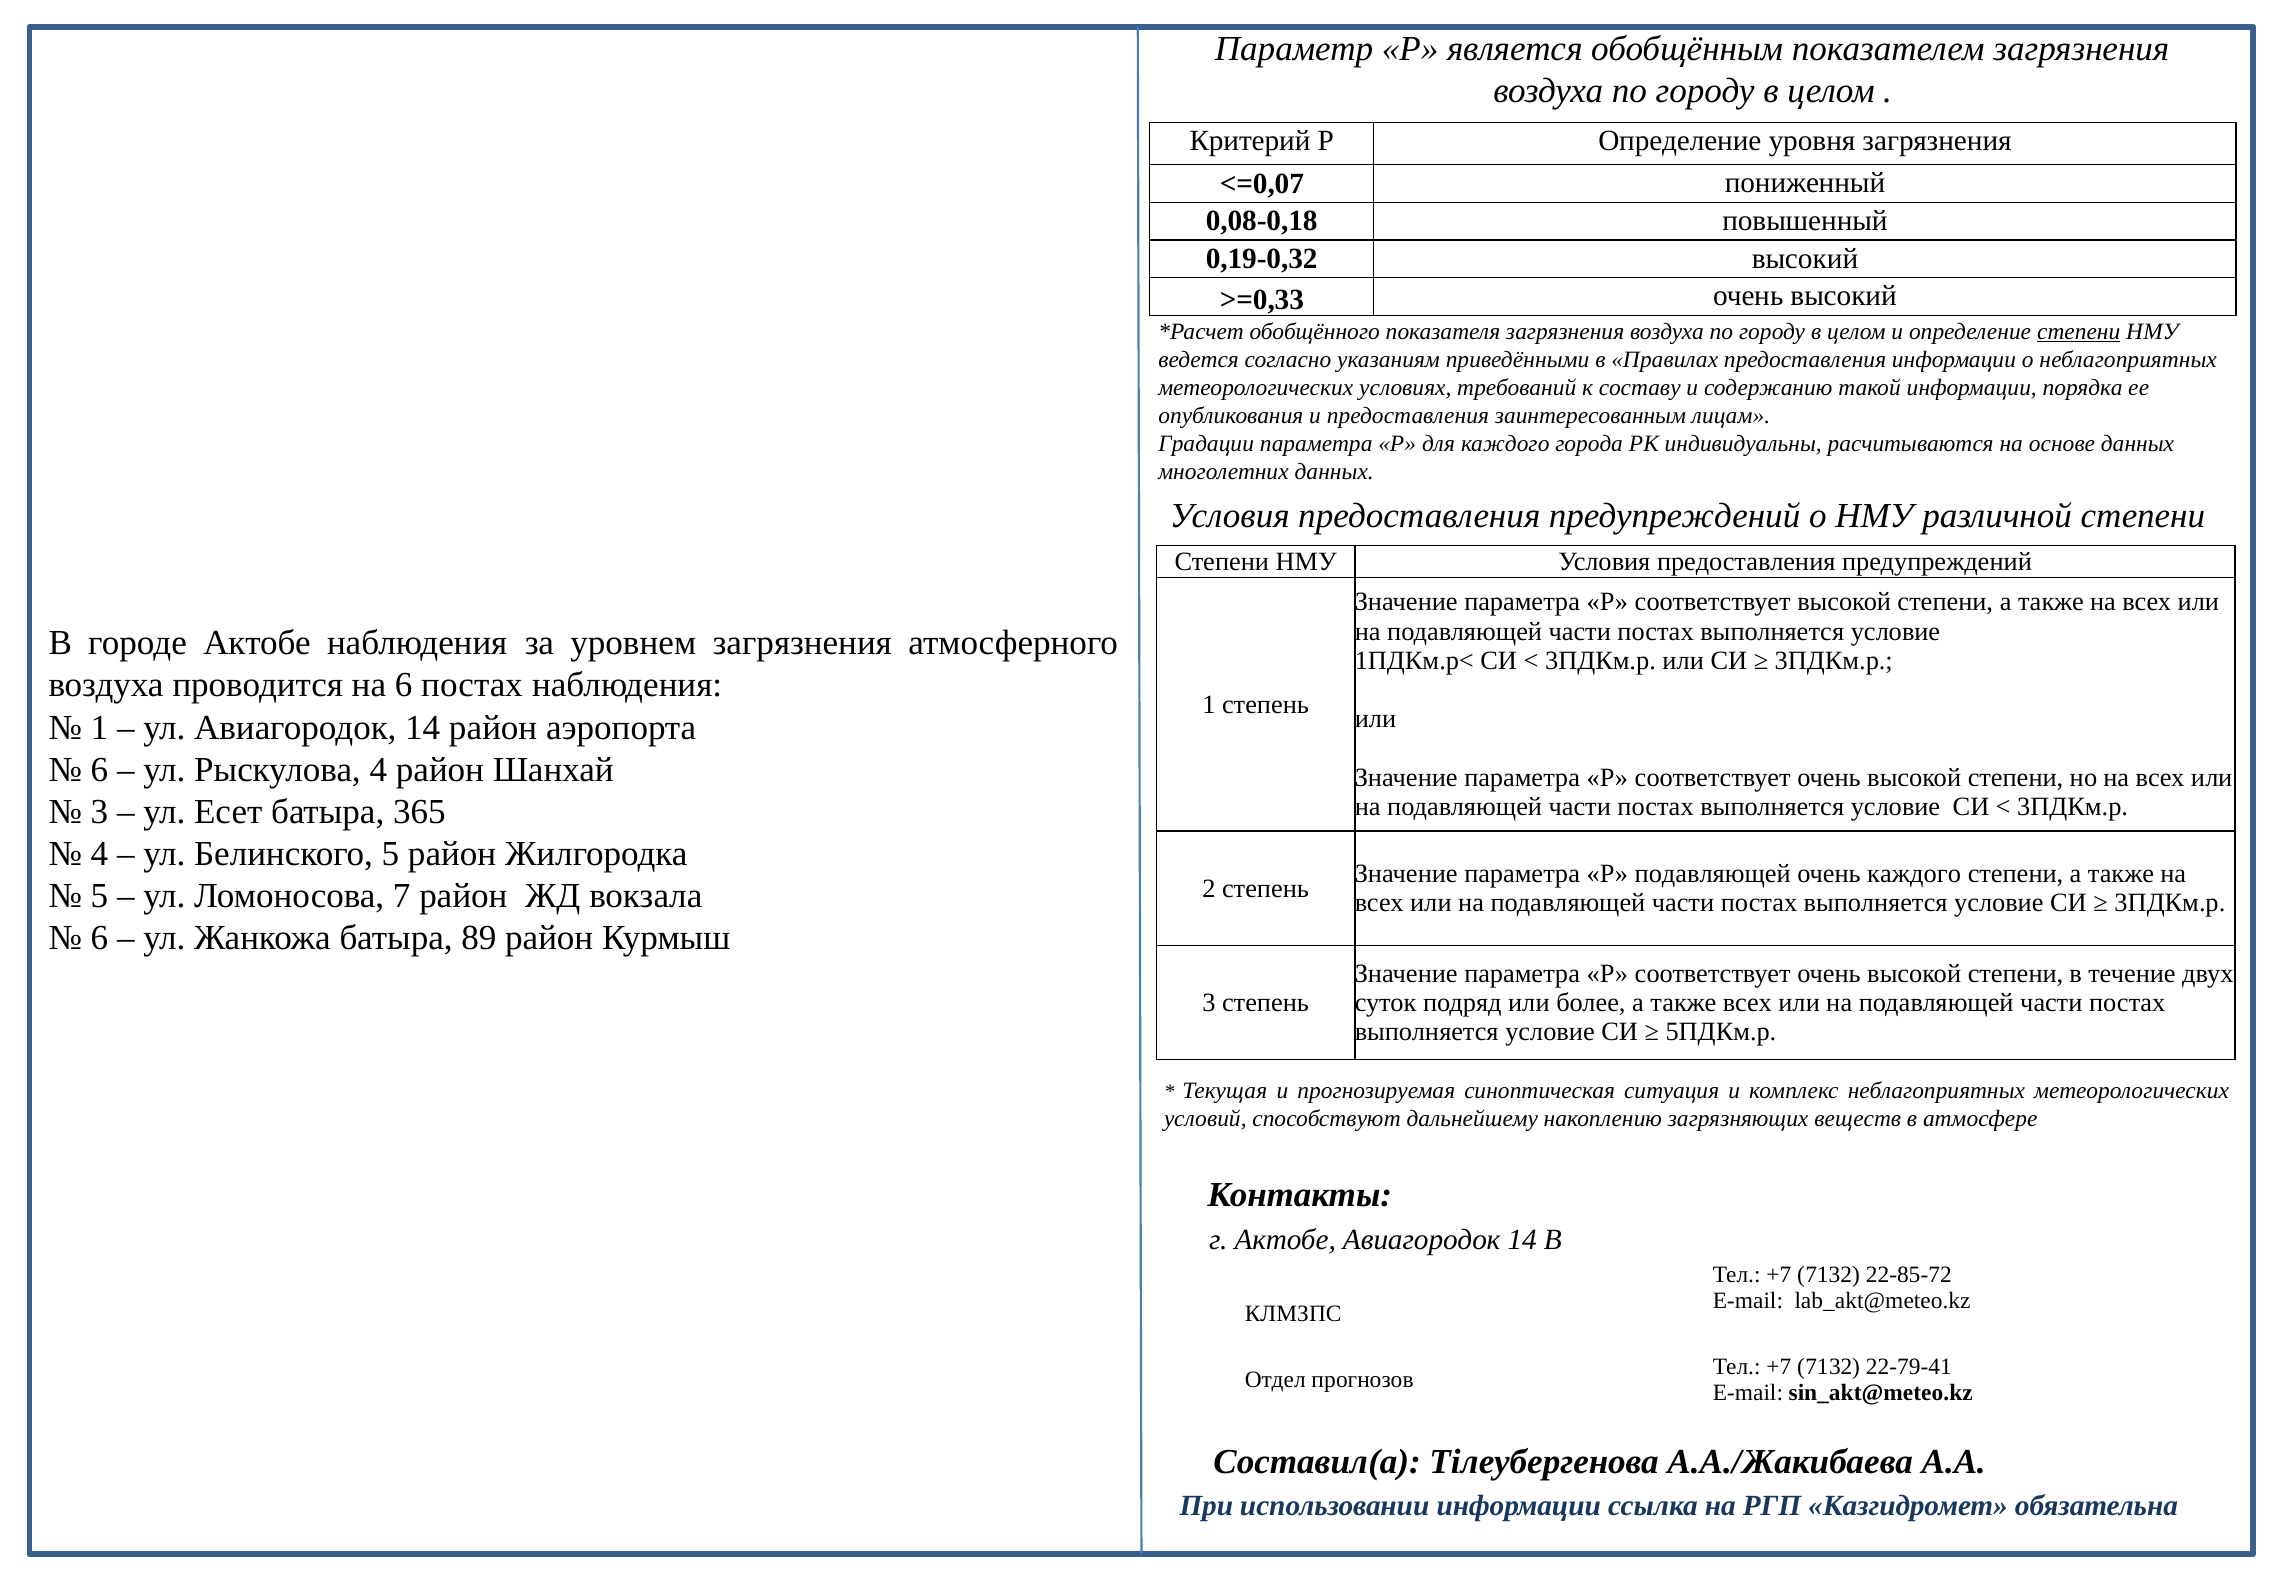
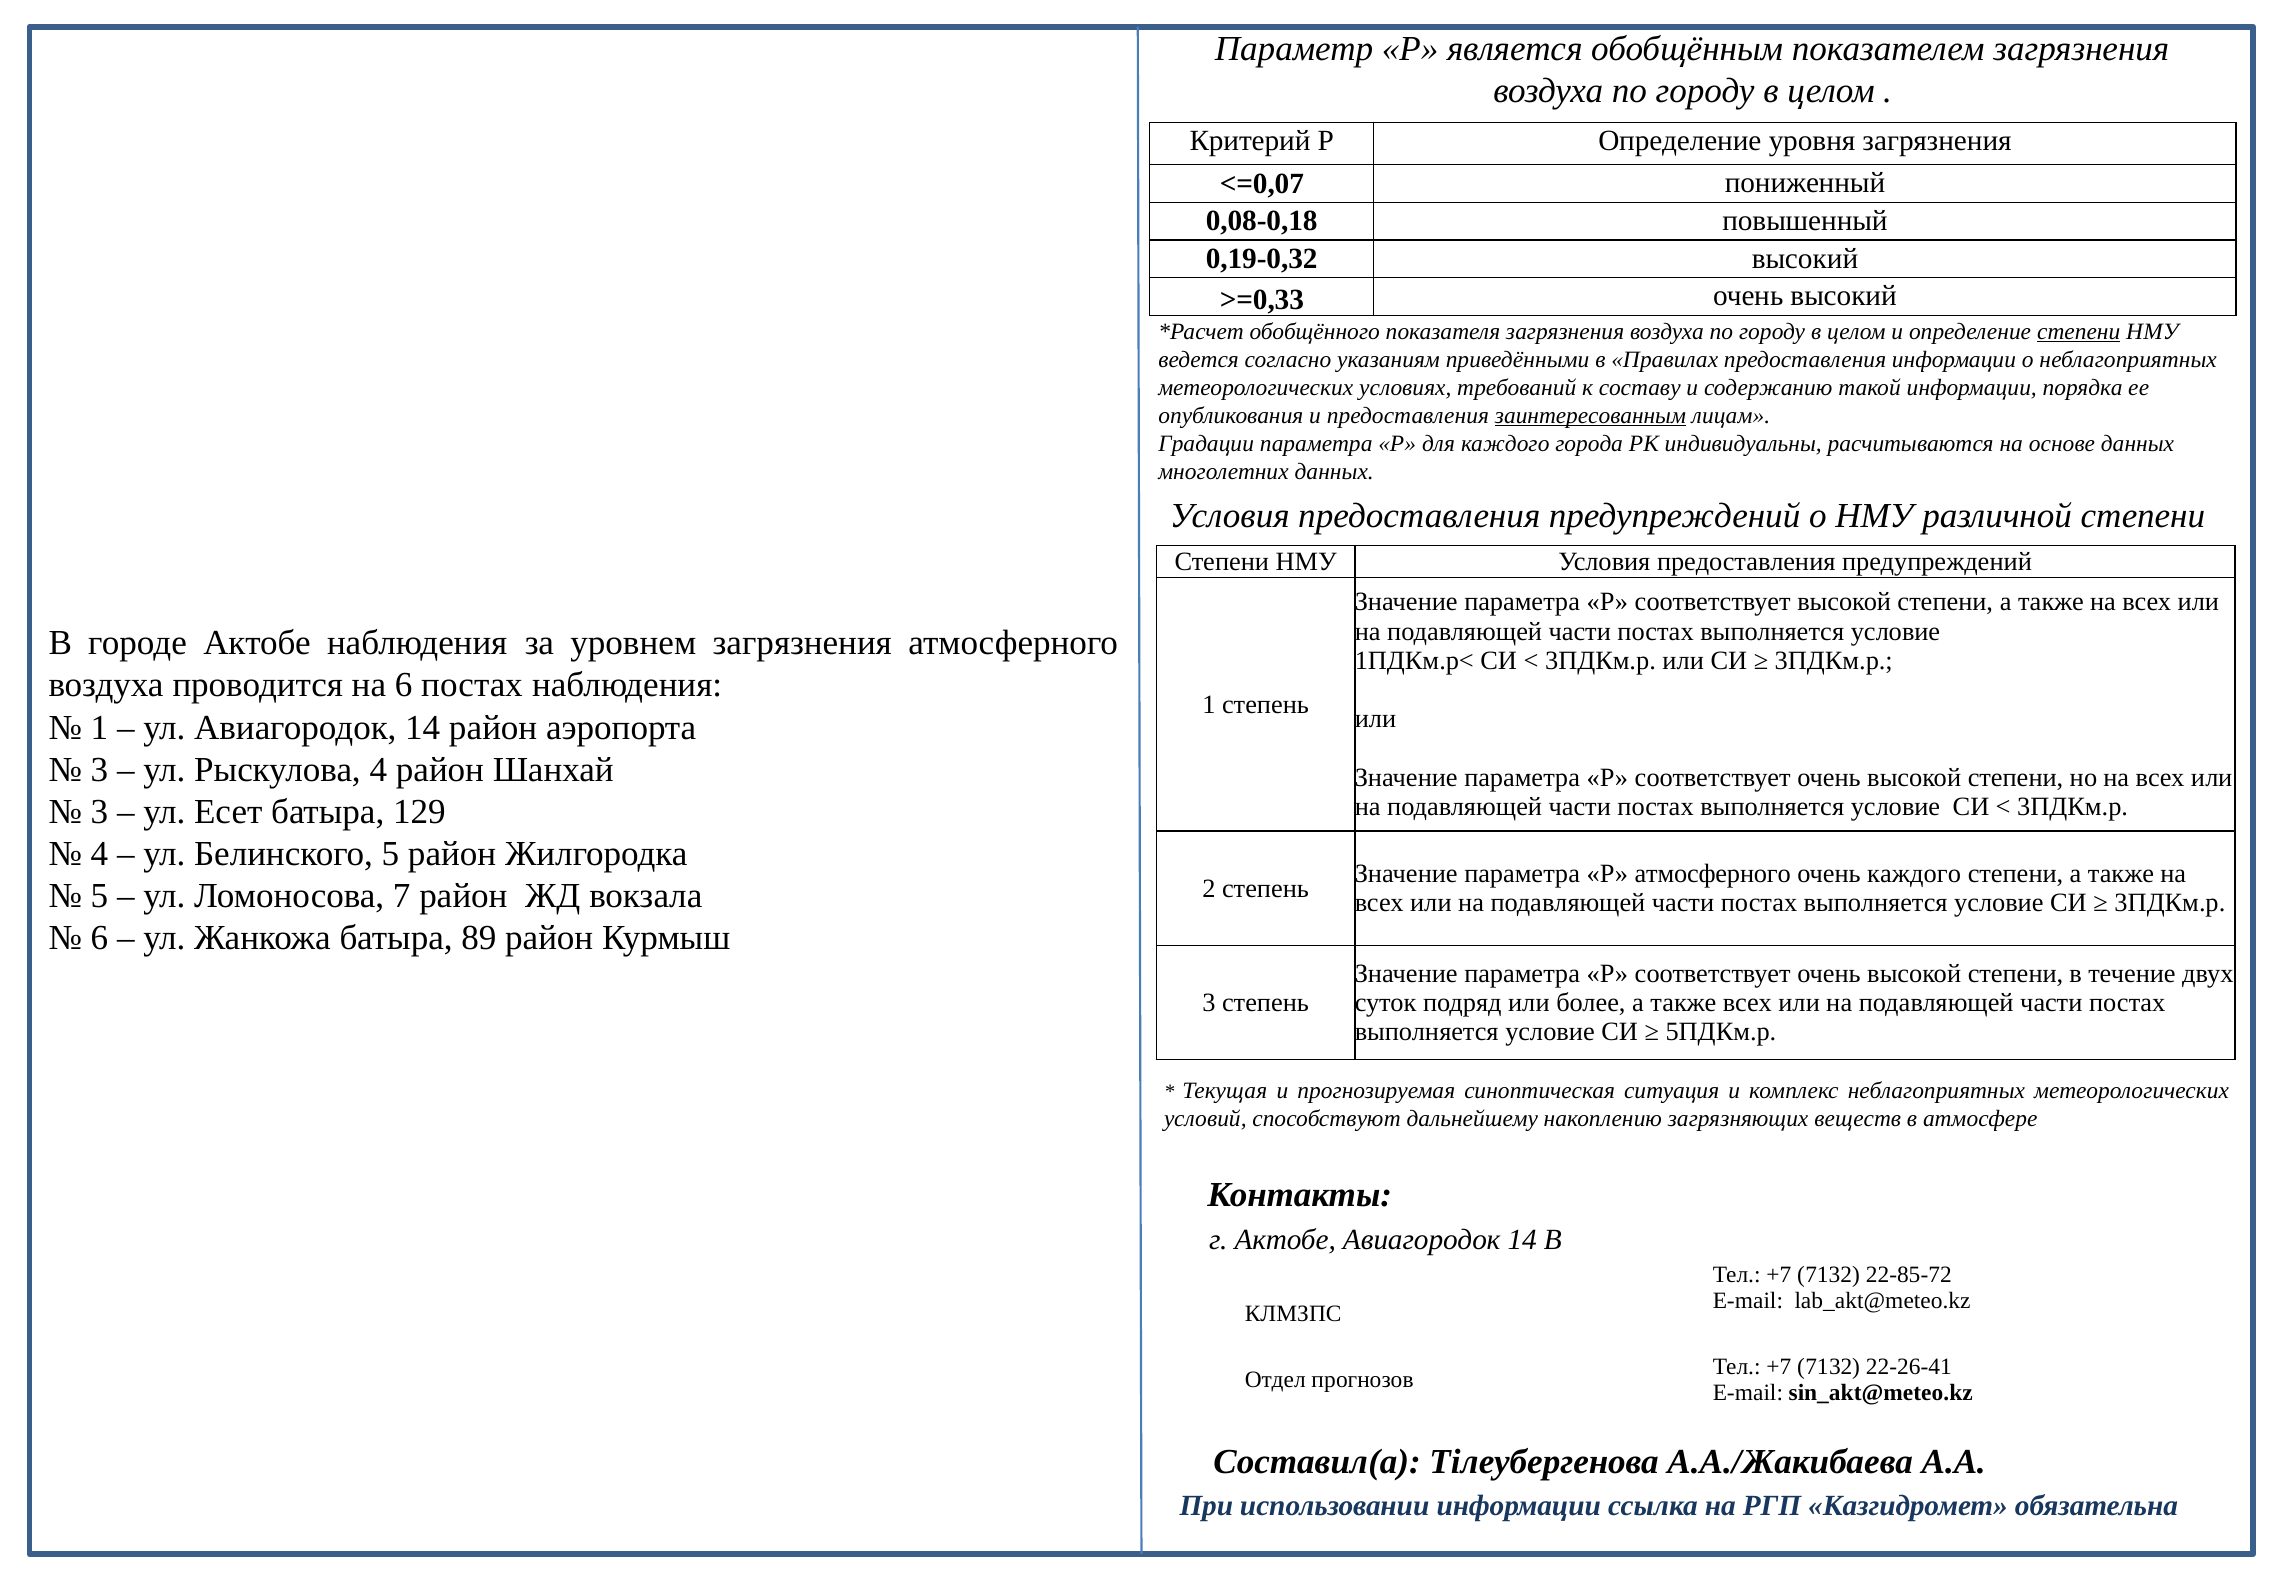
заинтересованным underline: none -> present (1590, 415)
6: 6 -> 3 (99, 769)
365: 365 -> 129 (419, 812)
Р подавляющей: подавляющей -> атмосферного (1713, 873)
22-79-41: 22-79-41 -> 22-26-41 (1909, 1366)
